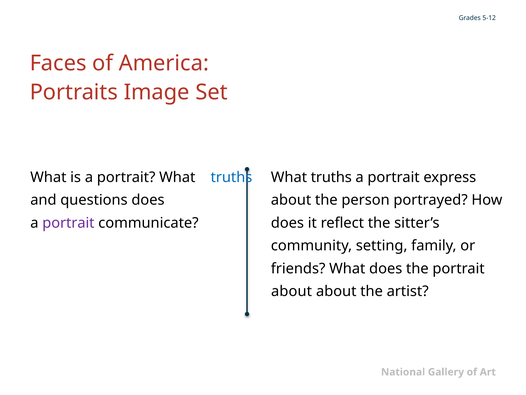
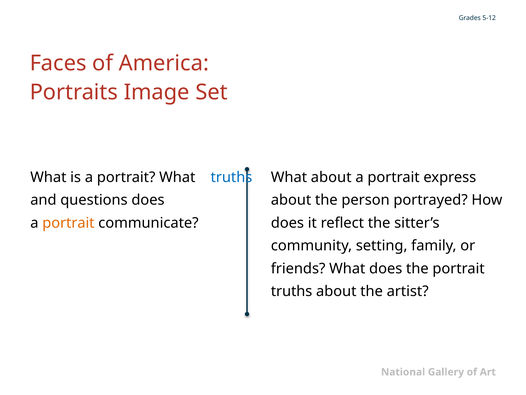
truths: truths -> about (331, 177)
portrait colour: purple -> orange (68, 223)
about: about -> truths (292, 291)
